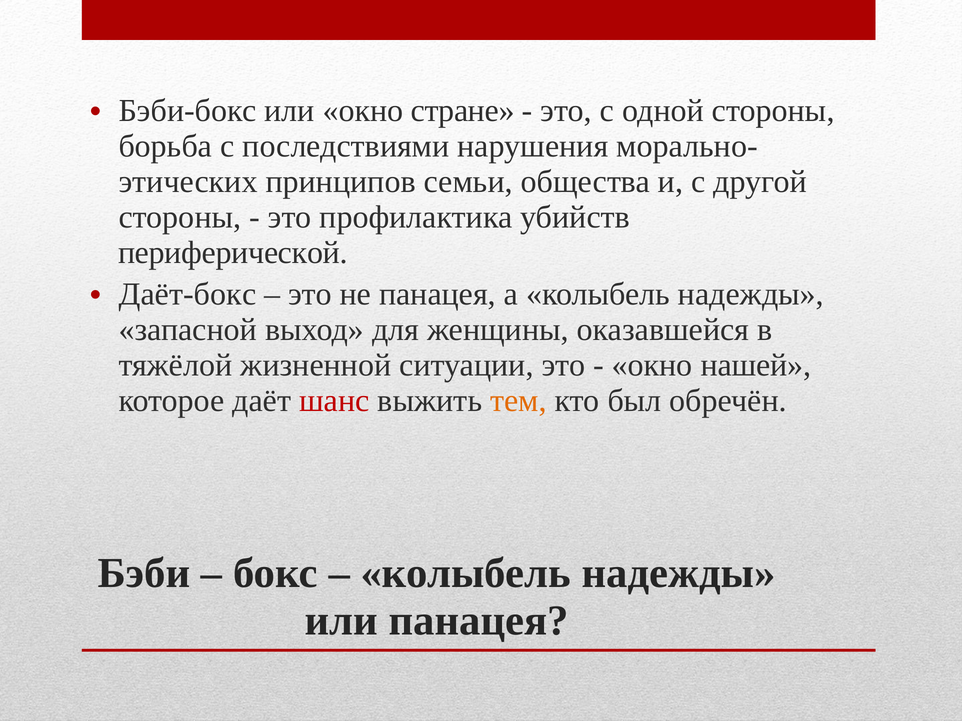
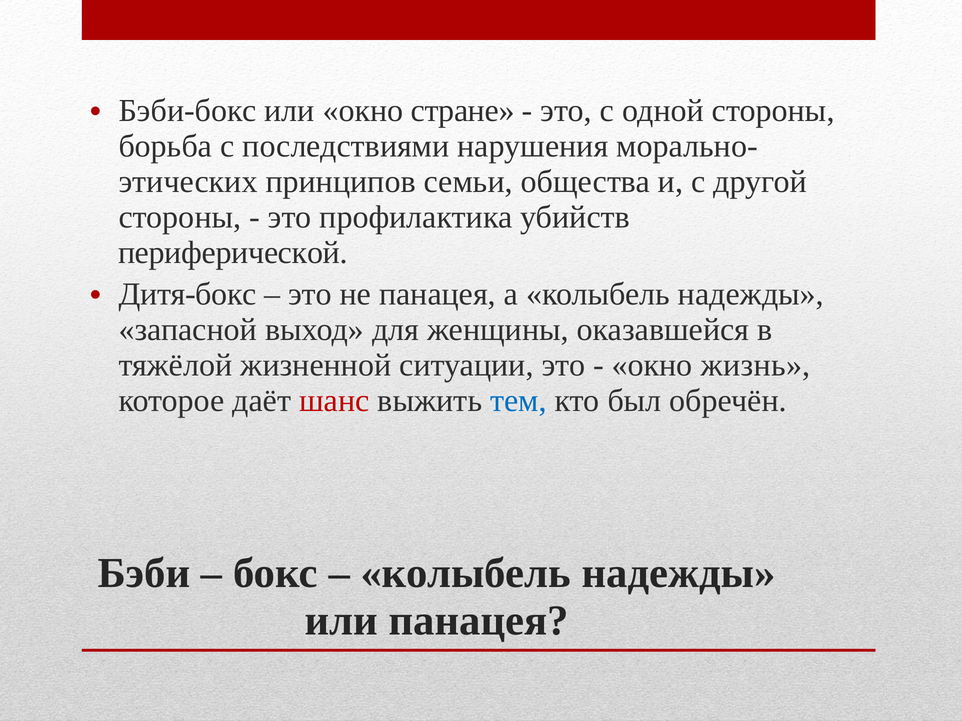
Даёт-бокс: Даёт-бокс -> Дитя-бокс (188, 295)
нашей: нашей -> жизнь (756, 365)
тем colour: orange -> blue (518, 401)
